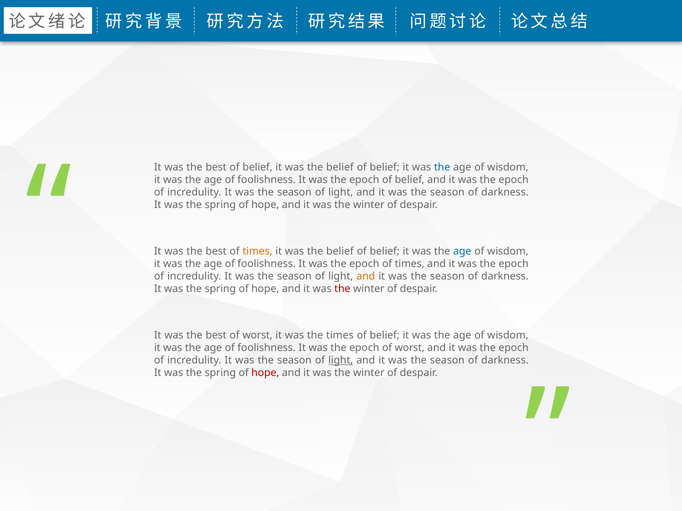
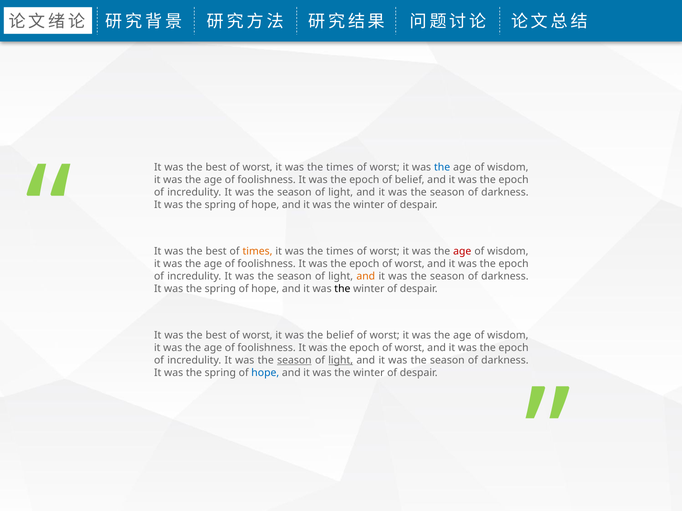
belief: belief -> worst (258, 168)
belief: belief -> times (340, 168)
belief: belief -> worst (385, 168)
belief: belief -> times (340, 252)
belief: belief -> worst (385, 252)
age colour: blue -> red (462, 252)
times: times -> worst (410, 264)
the colour: red -> black (342, 289)
the times: times -> belief (340, 336)
belief: belief -> worst (385, 336)
season underline: none -> present (294, 361)
hope colour: red -> blue (265, 373)
